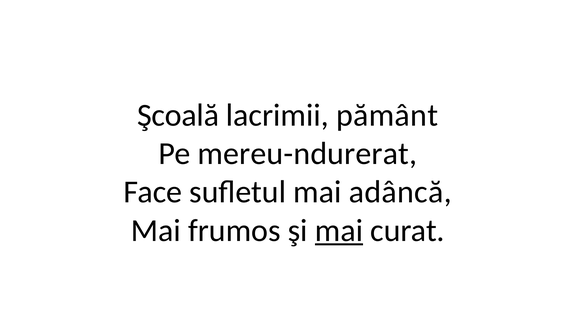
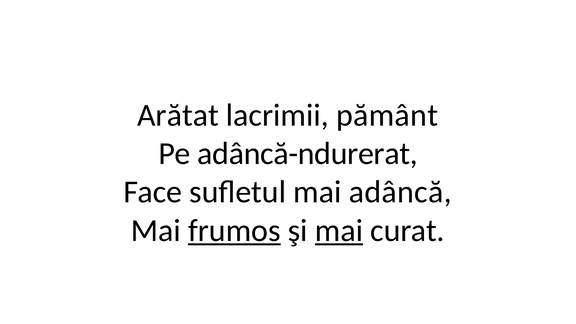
Şcoală: Şcoală -> Arătat (178, 115)
mereu-ndurerat: mereu-ndurerat -> adâncă-ndurerat (308, 154)
frumos underline: none -> present (234, 230)
